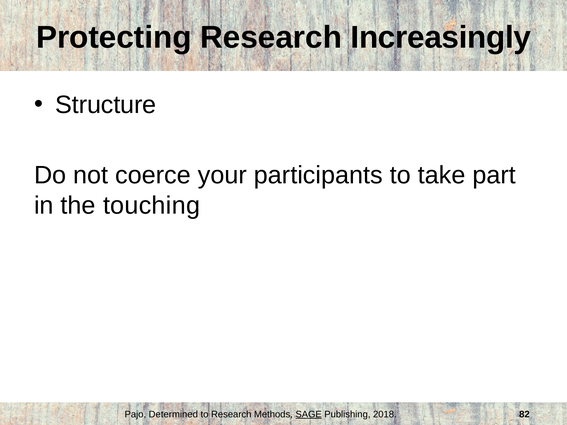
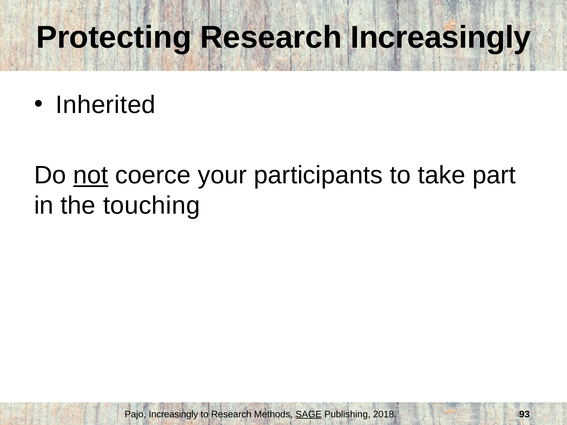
Structure: Structure -> Inherited (106, 105)
not underline: none -> present (91, 175)
Pajo Determined: Determined -> Increasingly (173, 415)
82: 82 -> 93 (524, 415)
